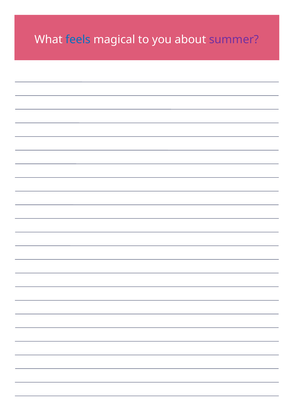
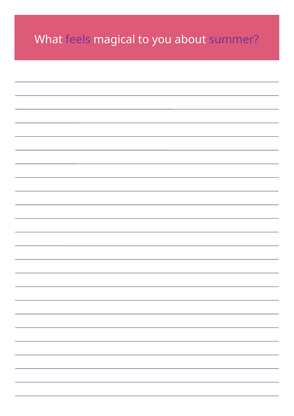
feels colour: blue -> purple (78, 40)
